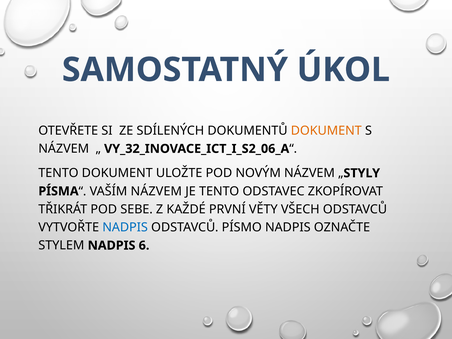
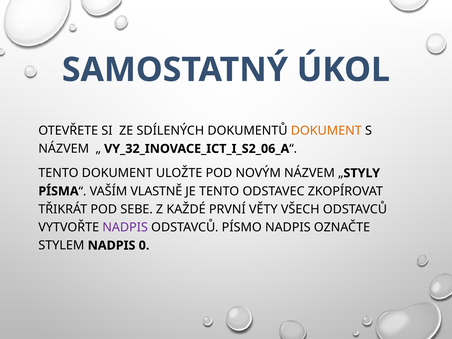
VAŠÍM NÁZVEM: NÁZVEM -> VLASTNĚ (156, 191)
NADPIS colour: blue -> purple (125, 227)
6: 6 -> 0 (144, 245)
